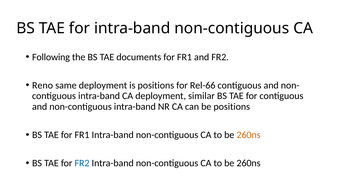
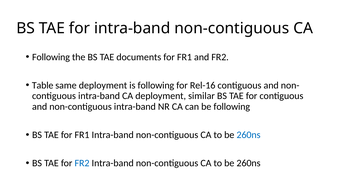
Reno: Reno -> Table (43, 85)
is positions: positions -> following (156, 85)
Rel-66: Rel-66 -> Rel-16 (203, 85)
be positions: positions -> following (232, 107)
260ns colour: orange -> blue (249, 135)
